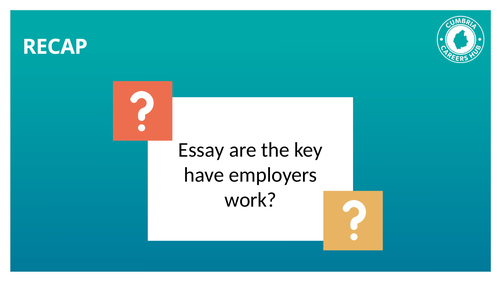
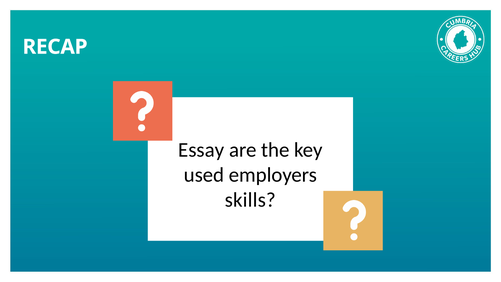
have: have -> used (204, 175)
work: work -> skills (250, 200)
